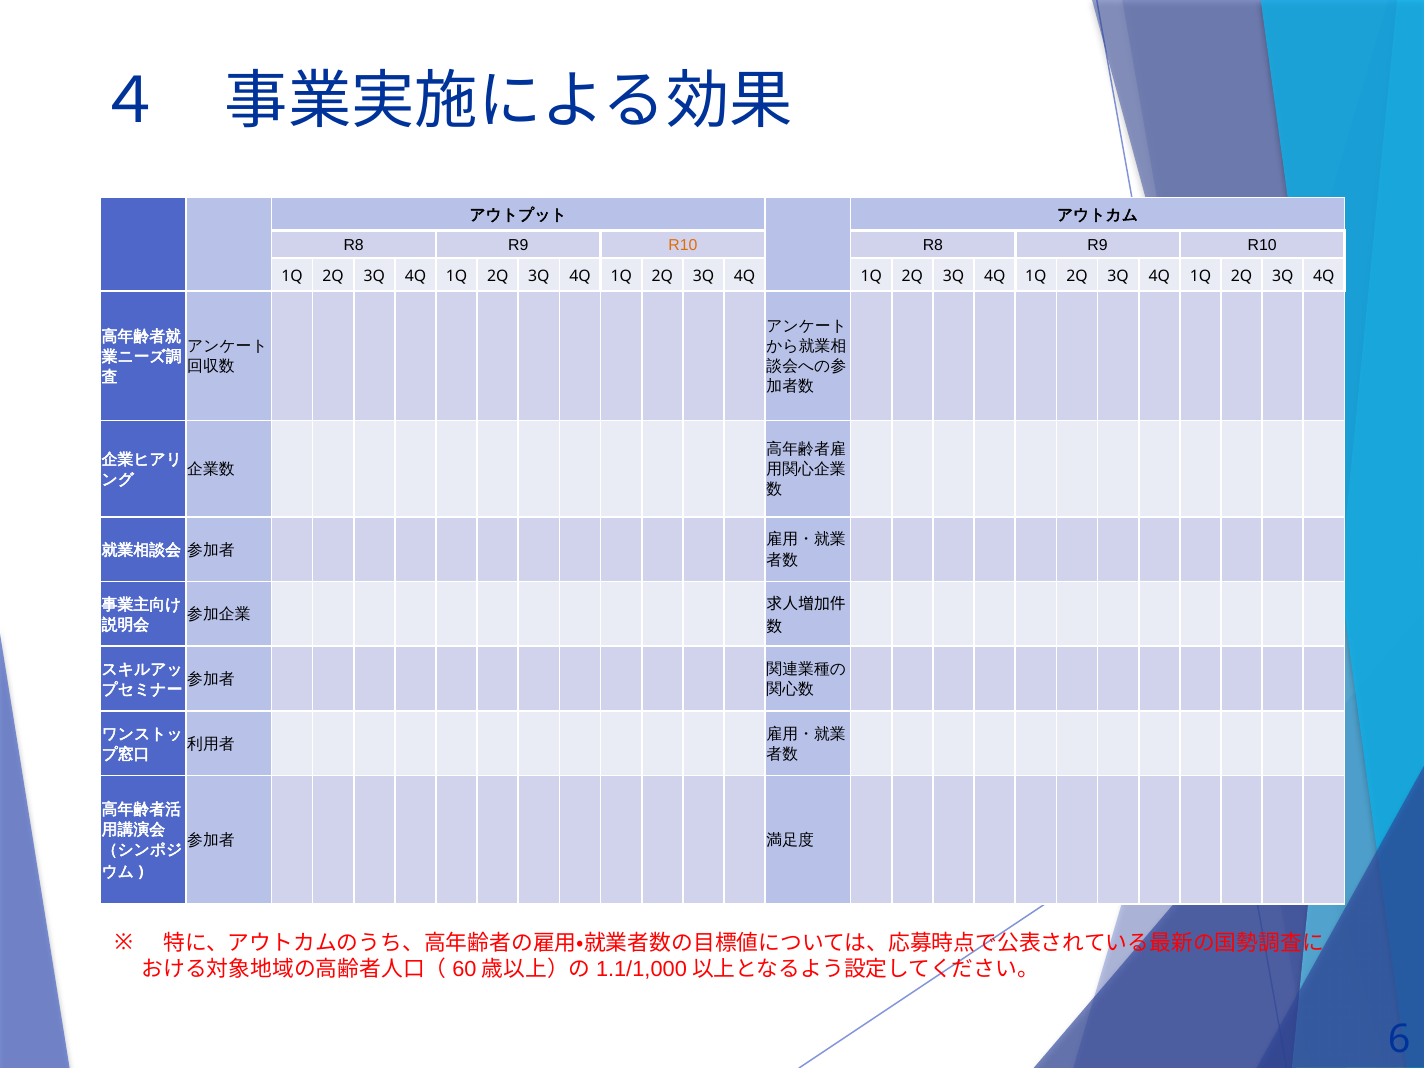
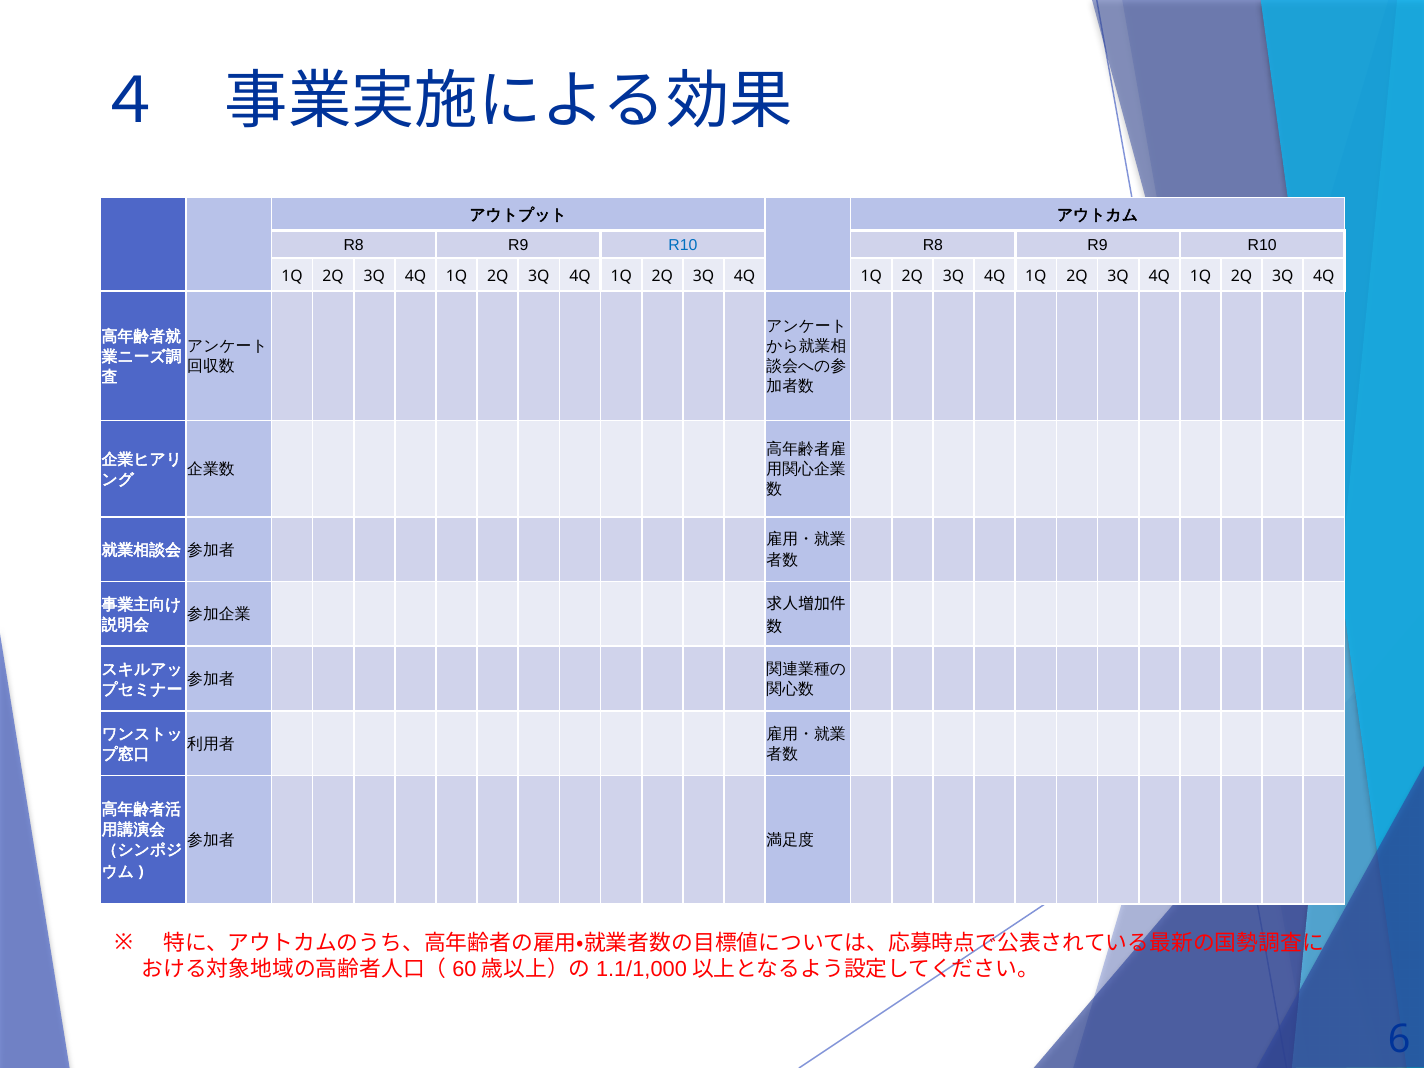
R10 colour: orange -> blue (683, 245)
